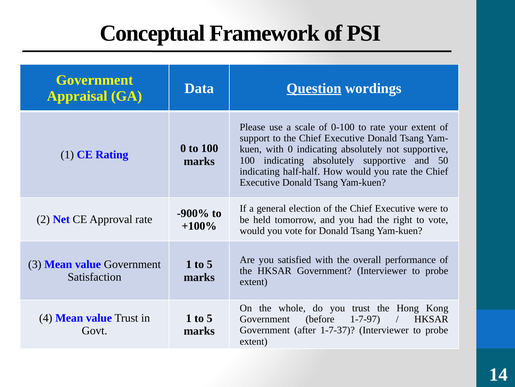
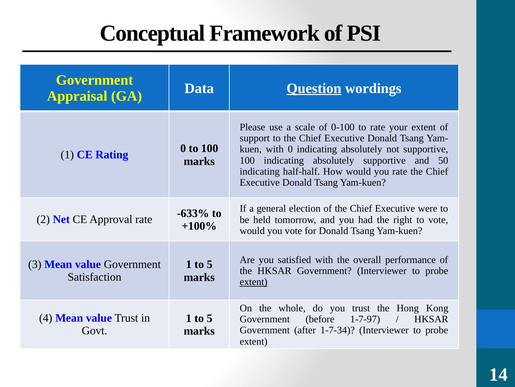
-900%: -900% -> -633% (193, 213)
extent underline: none -> present (254, 281)
1-7-37: 1-7-37 -> 1-7-34 (338, 330)
